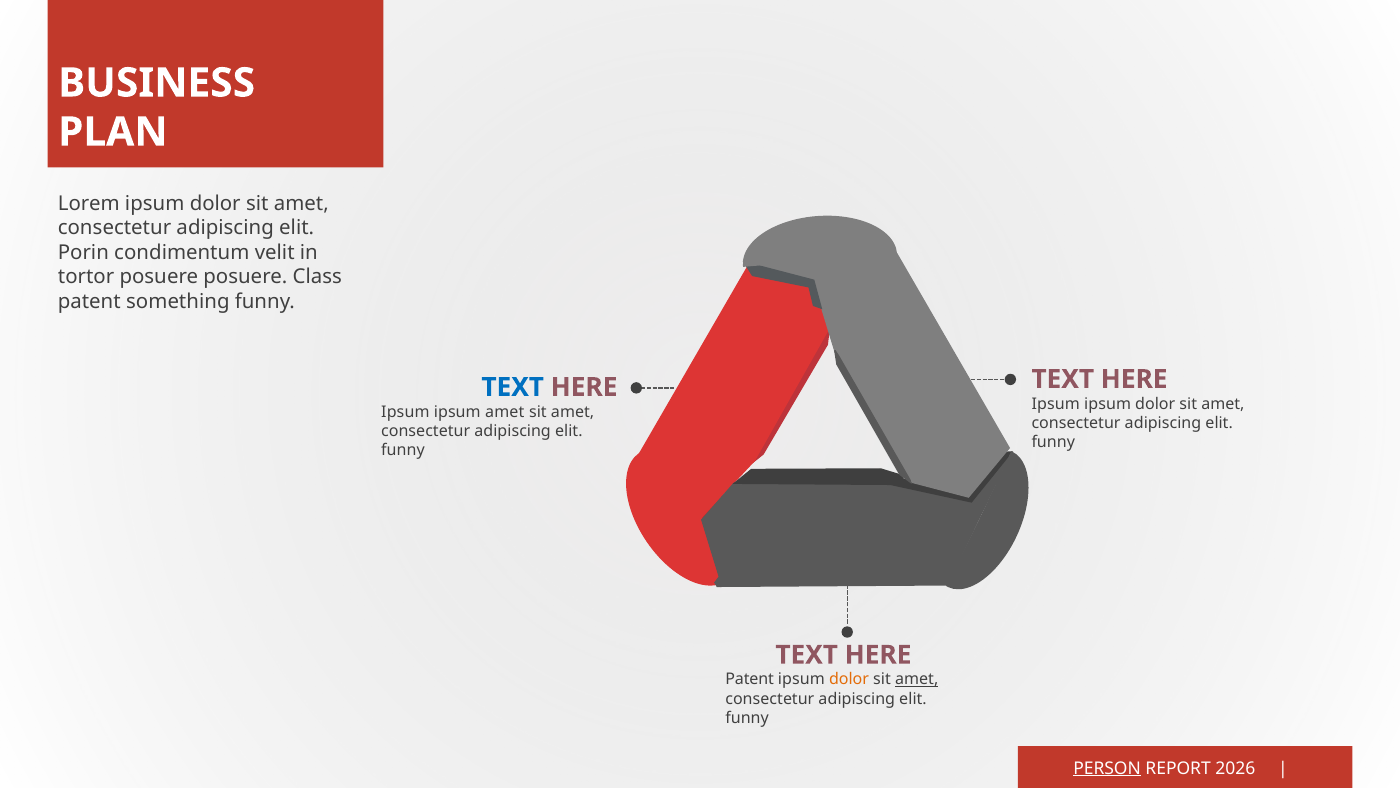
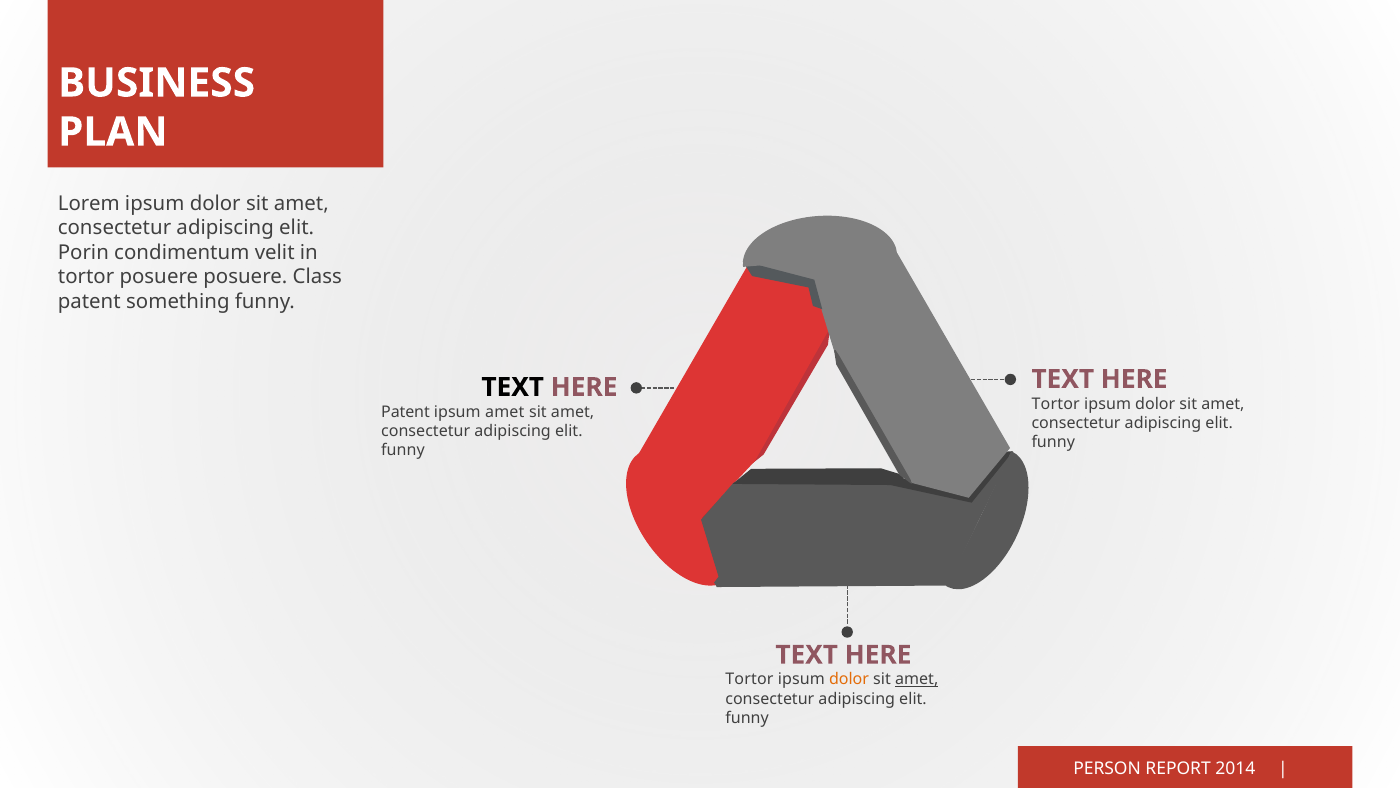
TEXT colour: blue -> black (513, 387)
Ipsum: Ipsum -> Tortor (1056, 404)
Ipsum: Ipsum -> Patent (406, 412)
Patent: Patent -> Tortor (749, 679)
PERSON underline: present -> none (1107, 768)
2026: 2026 -> 2014 (1235, 768)
